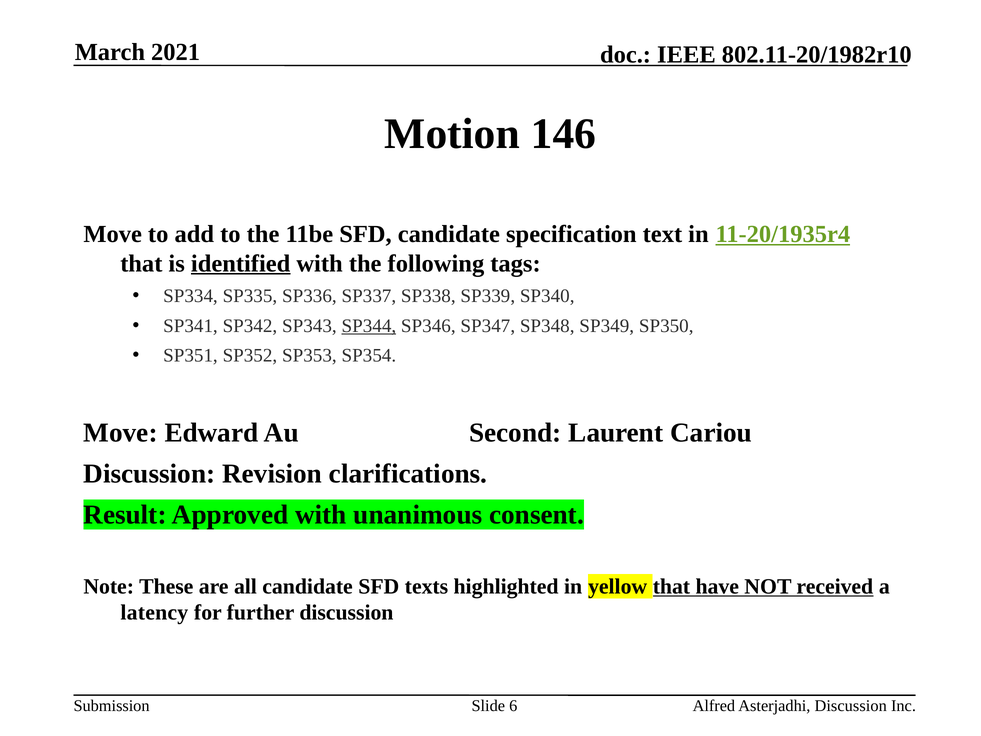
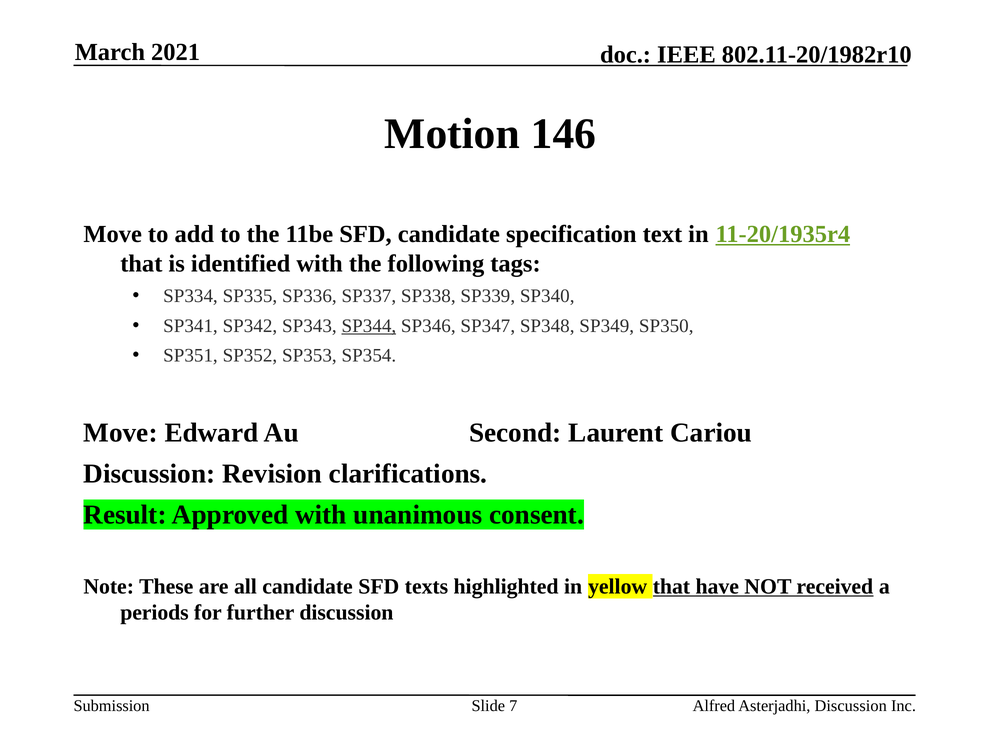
identified underline: present -> none (241, 263)
latency: latency -> periods (154, 612)
6: 6 -> 7 (513, 706)
